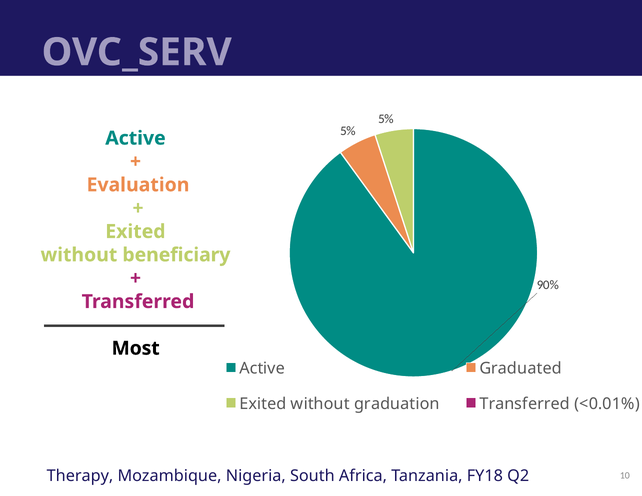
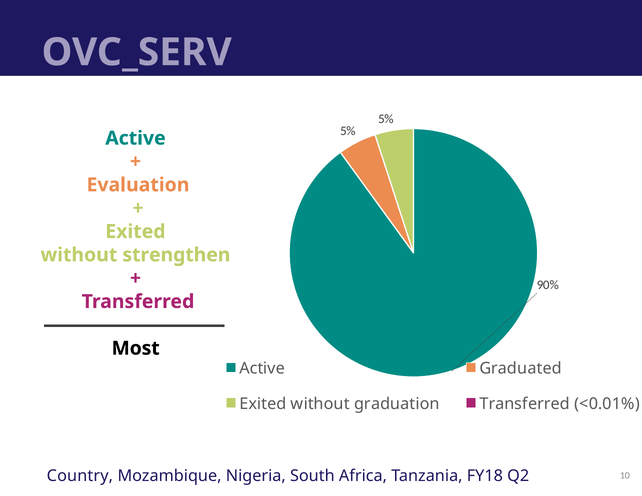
beneficiary: beneficiary -> strengthen (176, 255)
Therapy: Therapy -> Country (80, 476)
